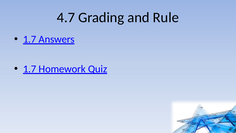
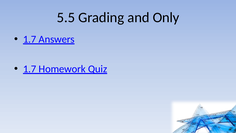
4.7: 4.7 -> 5.5 (66, 17)
Rule: Rule -> Only (166, 17)
